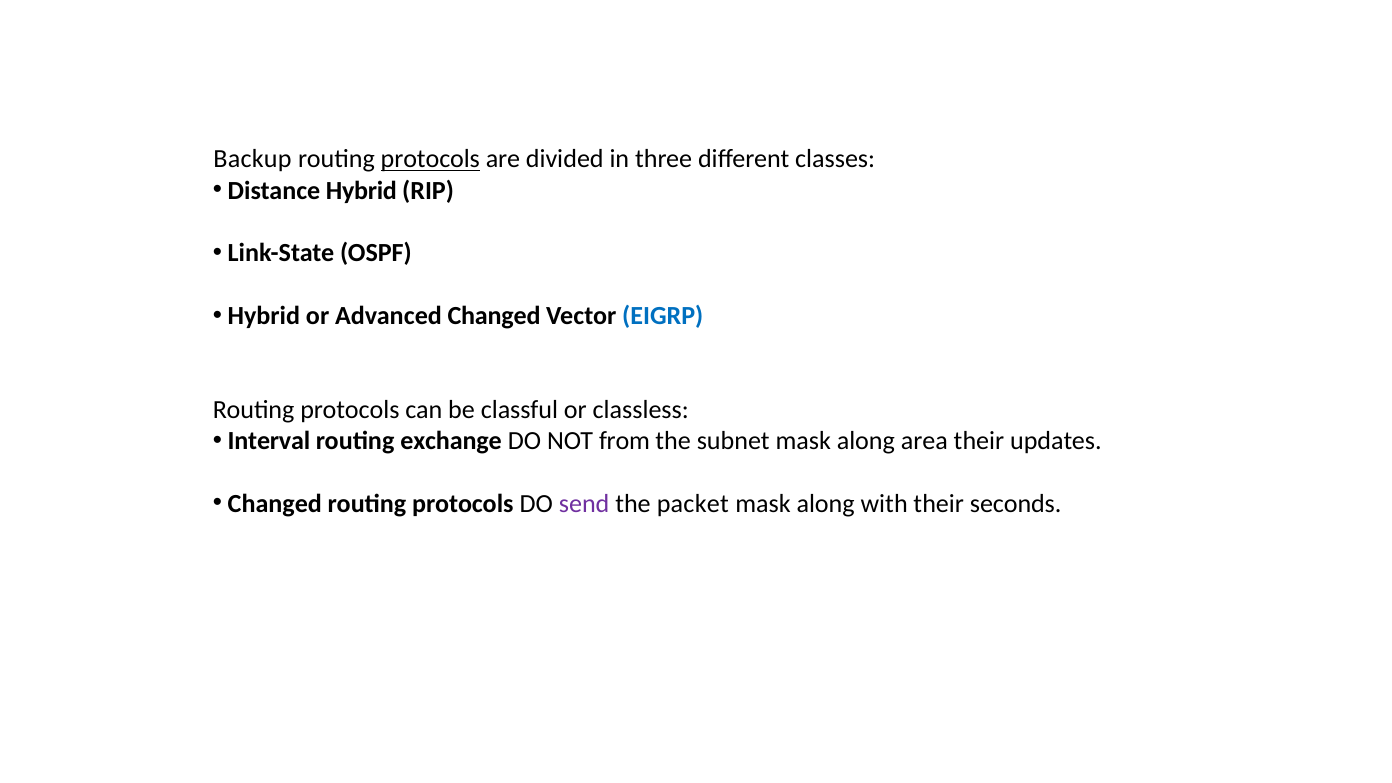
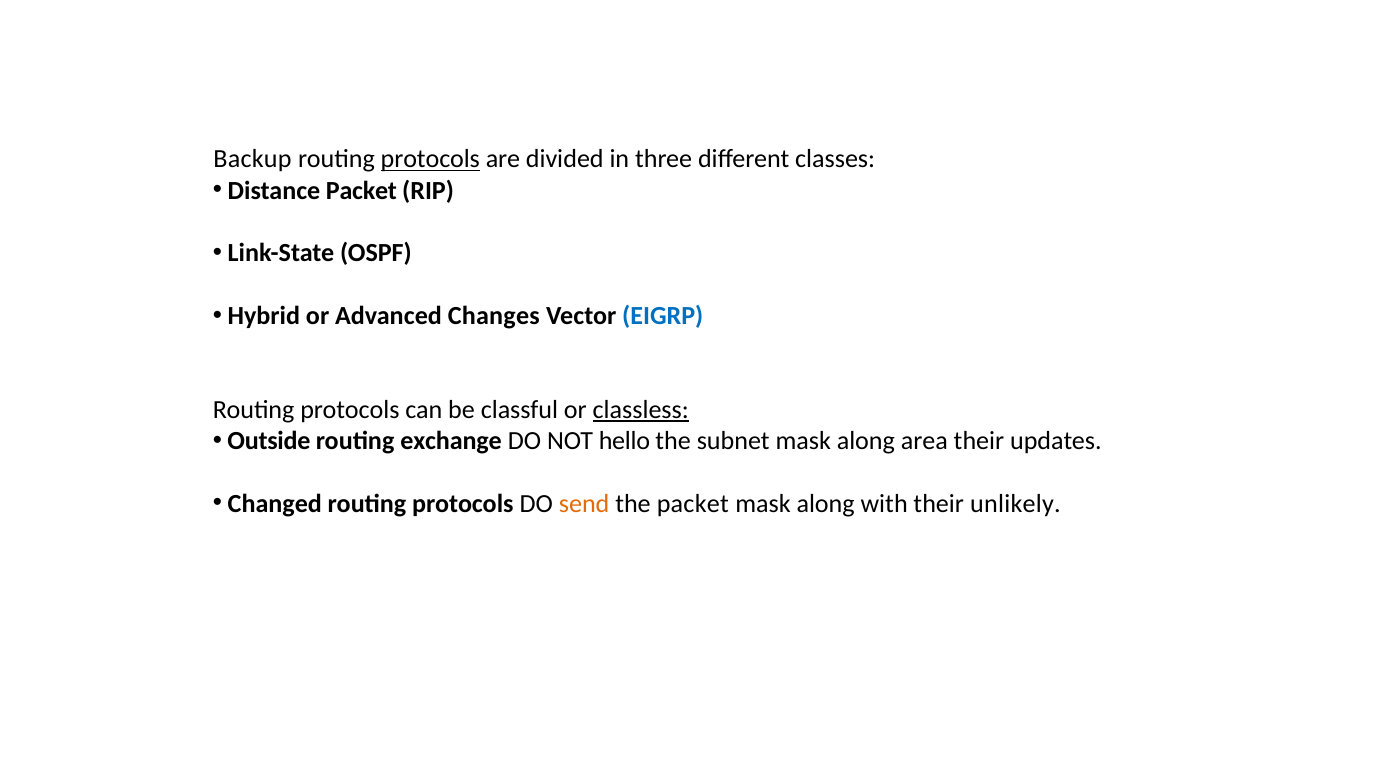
Distance Hybrid: Hybrid -> Packet (361, 191)
Advanced Changed: Changed -> Changes (494, 316)
classless underline: none -> present (641, 410)
Interval: Interval -> Outside (269, 441)
from: from -> hello (624, 441)
send colour: purple -> orange (584, 504)
seconds: seconds -> unlikely (1015, 504)
